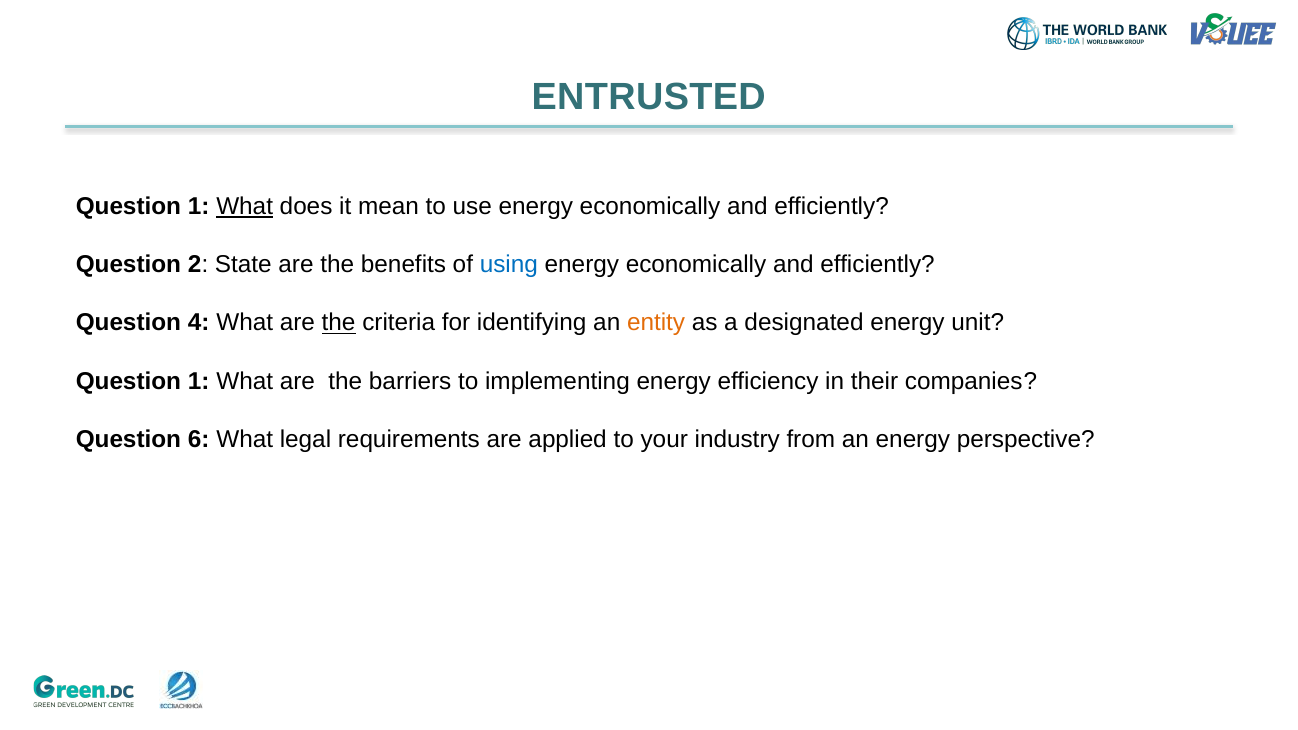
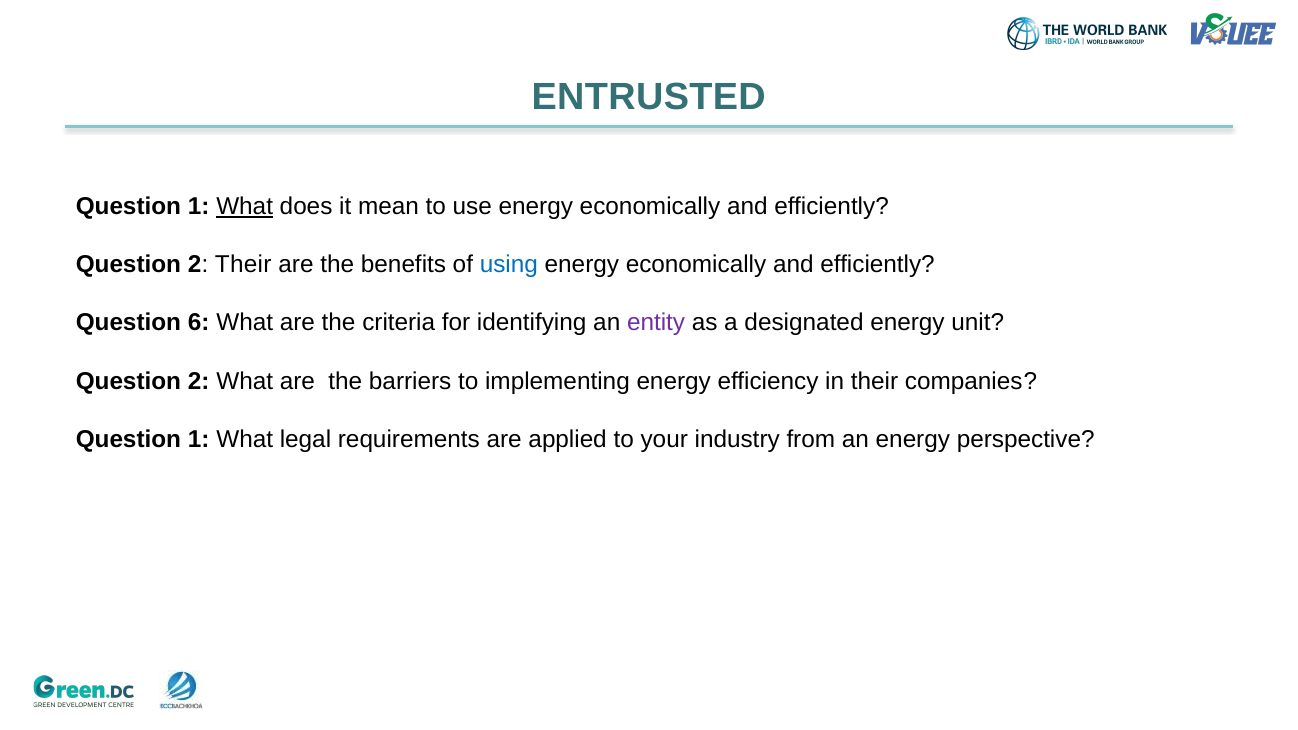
2 State: State -> Their (243, 265)
4: 4 -> 6 (199, 323)
the underline: present -> none (339, 323)
entity colour: orange -> purple (656, 323)
1: 1 -> 2 (199, 381)
6: 6 -> 1 (199, 439)
